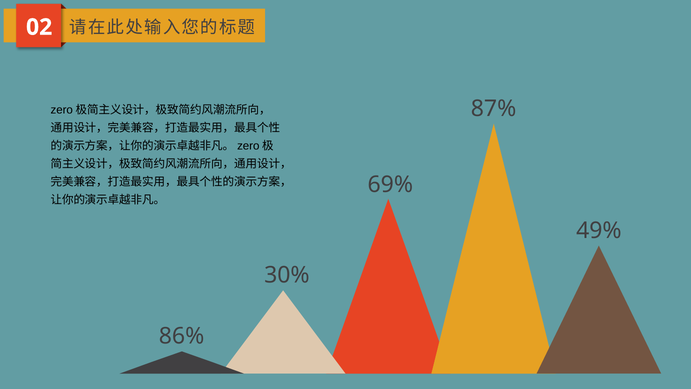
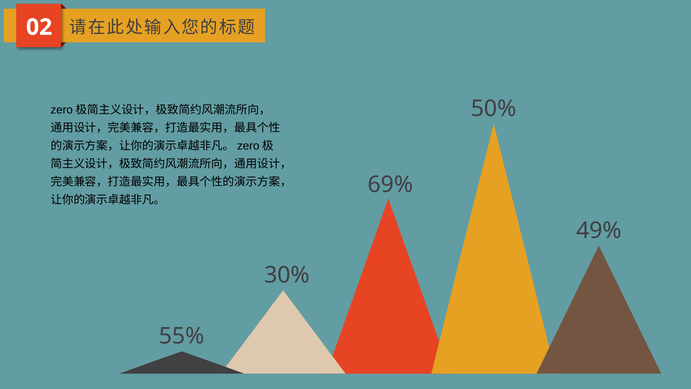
87%: 87% -> 50% (494, 108)
86%: 86% -> 55% (182, 336)
